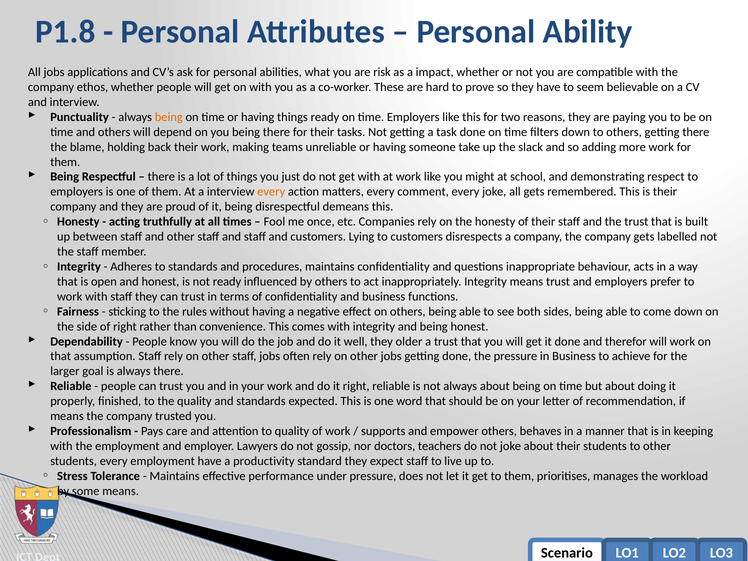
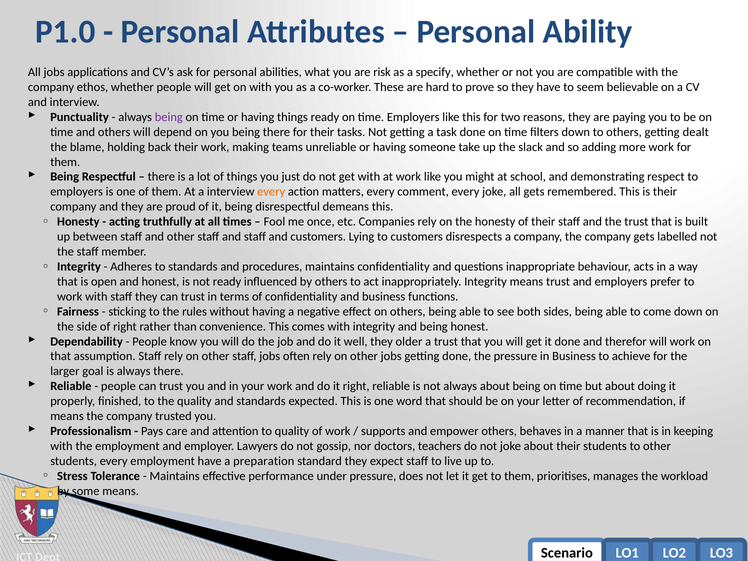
P1.8: P1.8 -> P1.0 (65, 32)
impact: impact -> specify (435, 72)
being colour: orange -> purple (169, 117)
getting there: there -> dealt (696, 132)
productivity: productivity -> preparation (264, 461)
